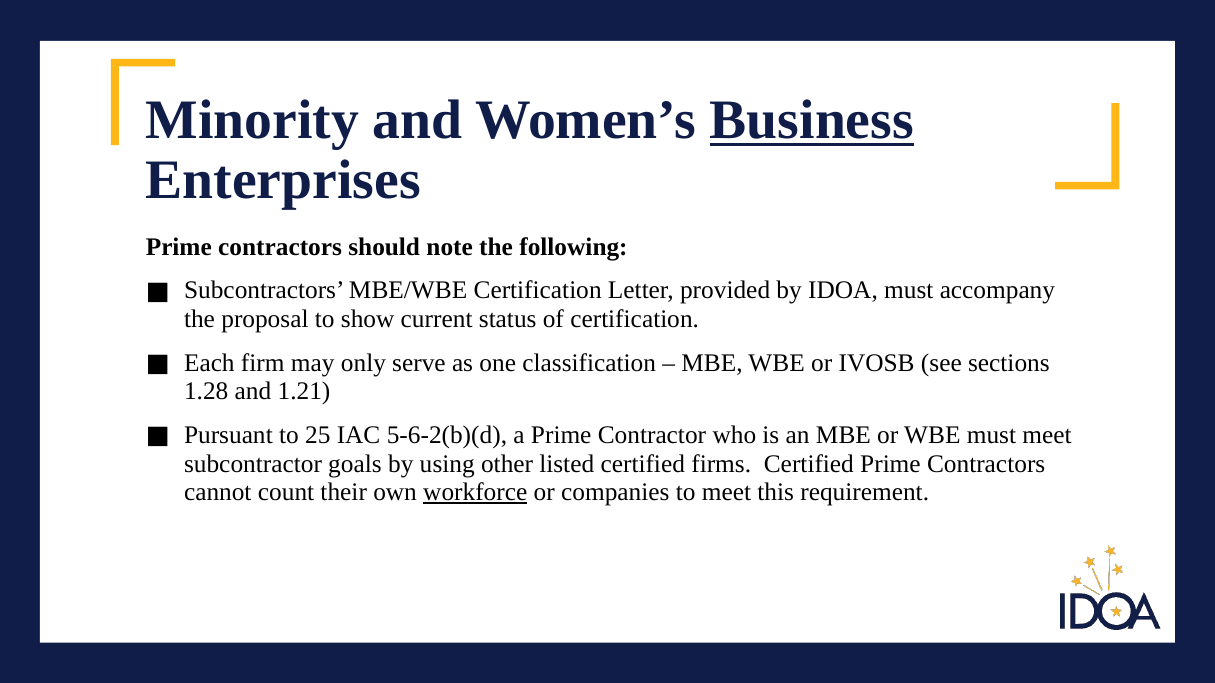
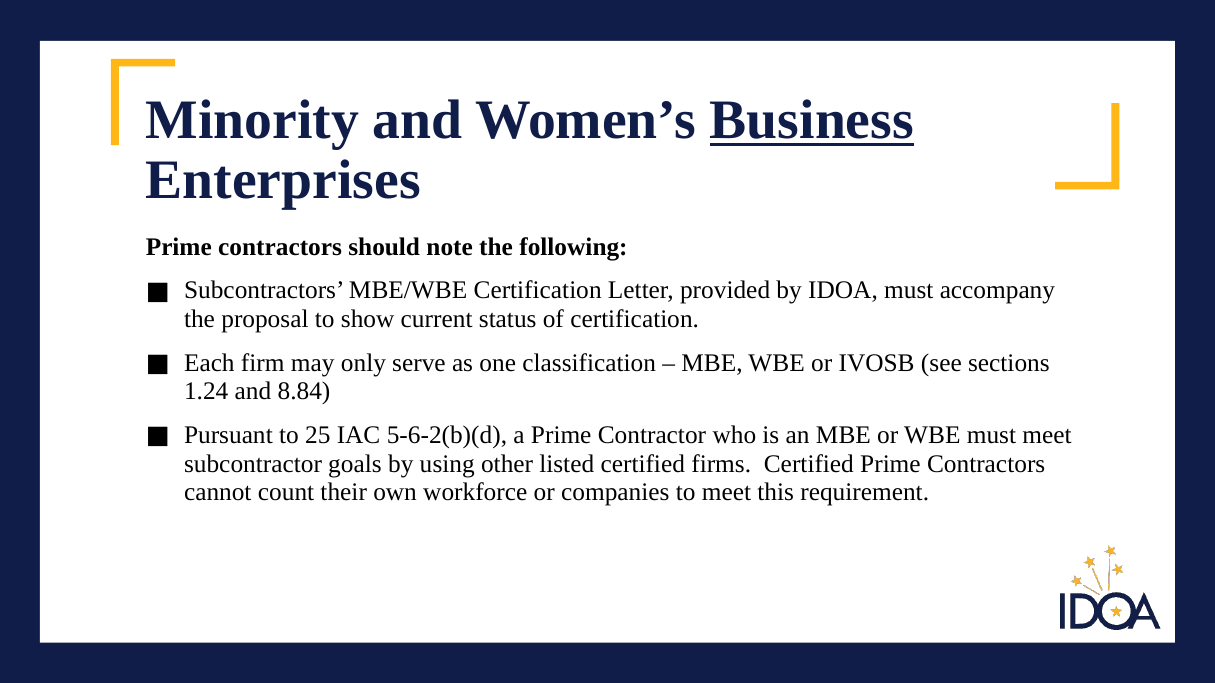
1.28: 1.28 -> 1.24 (206, 392)
1.21: 1.21 -> 8.84 (304, 392)
workforce underline: present -> none (475, 493)
